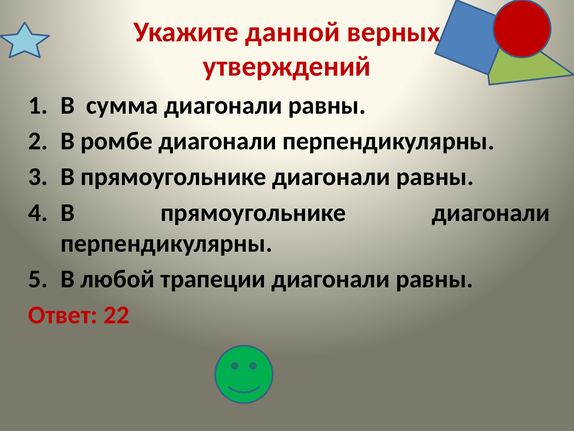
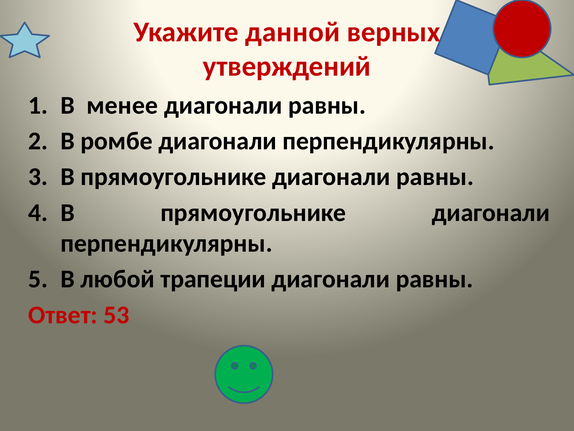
сумма: сумма -> менее (122, 105)
22: 22 -> 53 (116, 315)
